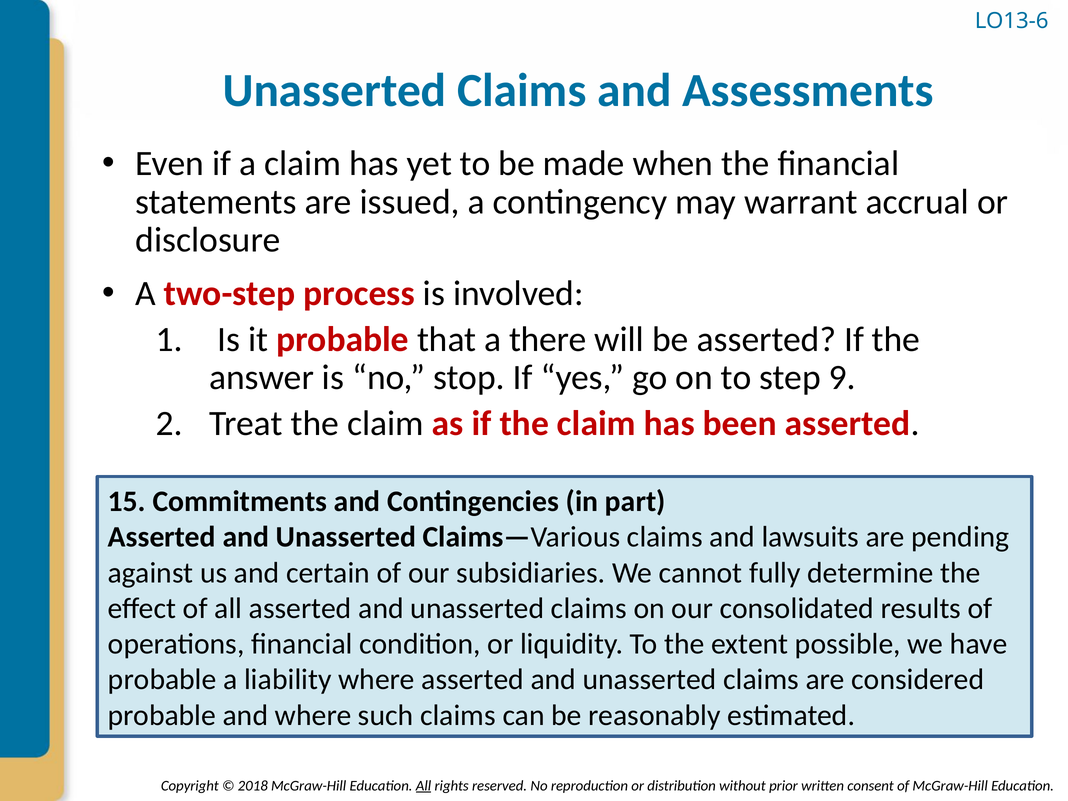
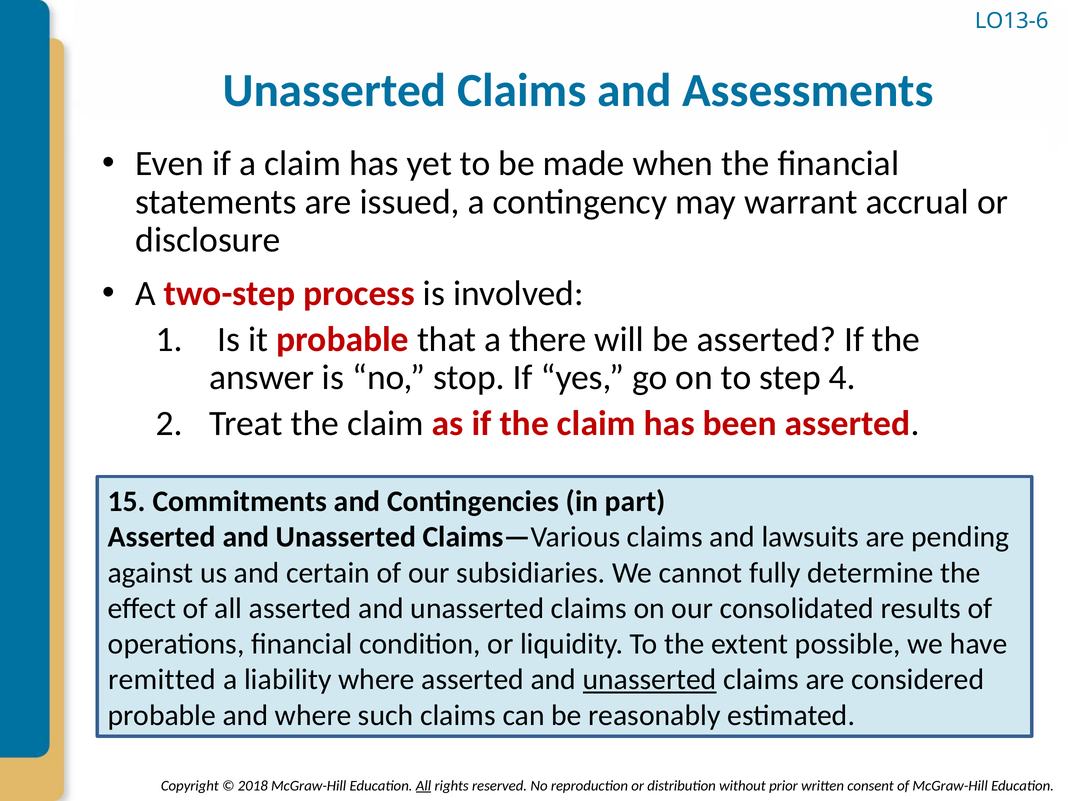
9: 9 -> 4 (842, 378)
probable: probable -> remitted (162, 680)
unasserted underline: none -> present (650, 680)
